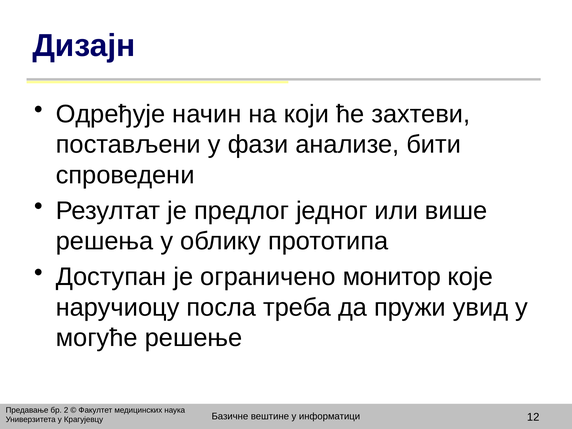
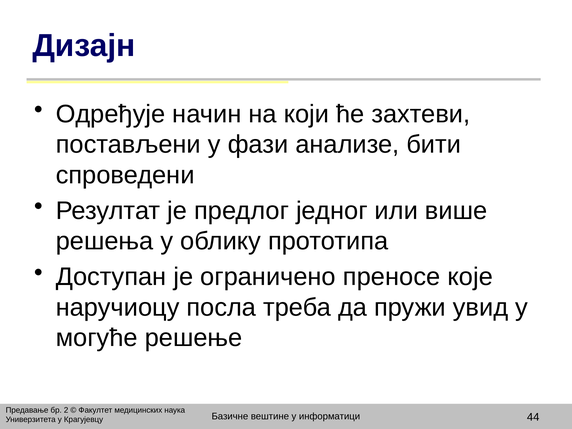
монитор: монитор -> преносе (392, 277)
12: 12 -> 44 (533, 417)
